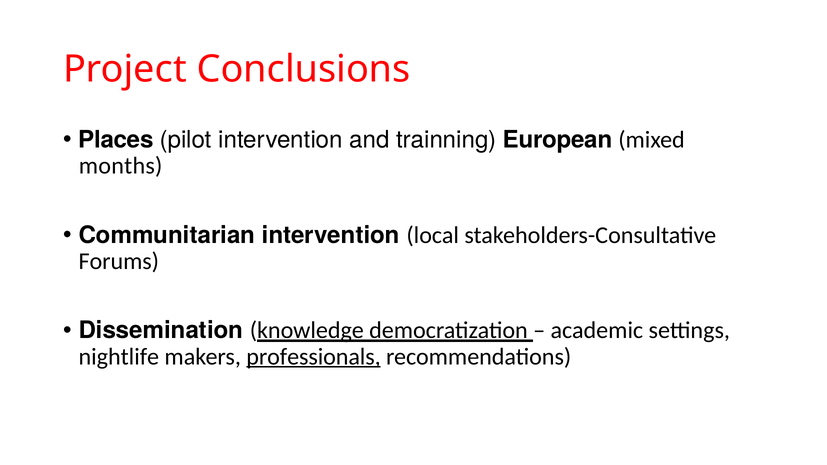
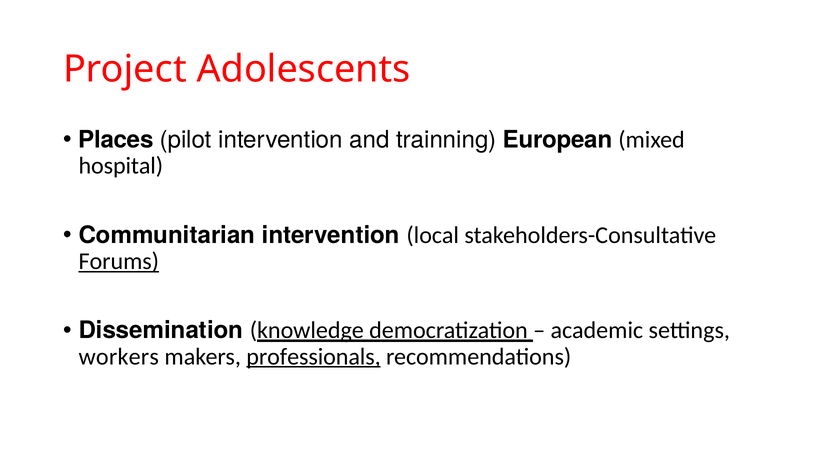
Conclusions: Conclusions -> Adolescents (304, 69)
months: months -> hospital (121, 166)
Forums underline: none -> present (119, 261)
nightlife: nightlife -> workers (119, 357)
